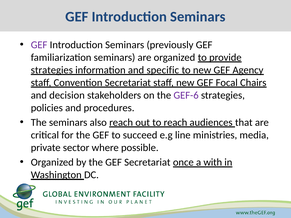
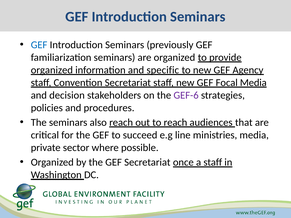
GEF colour: purple -> blue (39, 45)
strategies: strategies -> organized (52, 70)
Focal Chairs: Chairs -> Media (253, 83)
a with: with -> staff (213, 162)
